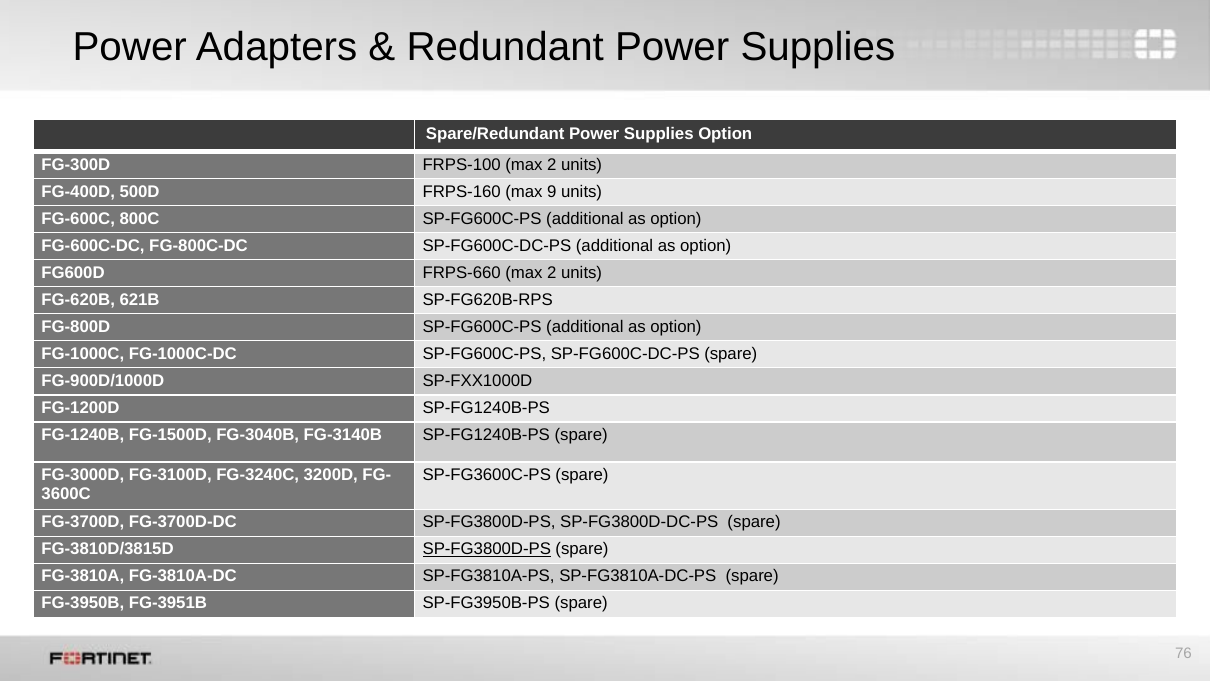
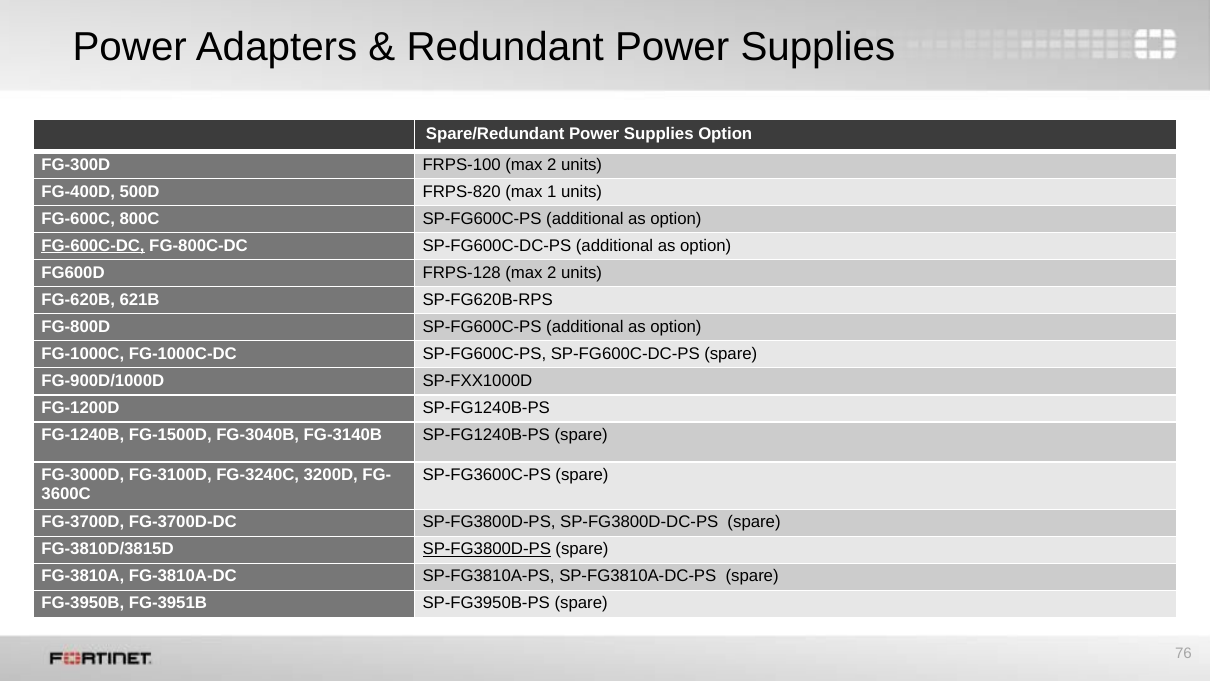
FRPS-160: FRPS-160 -> FRPS-820 (462, 192)
9: 9 -> 1 (552, 192)
FG-600C-DC underline: none -> present (93, 246)
FRPS-660: FRPS-660 -> FRPS-128 (462, 273)
